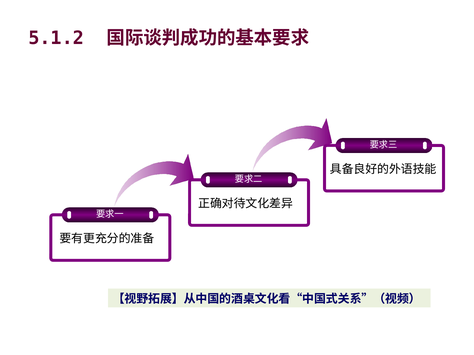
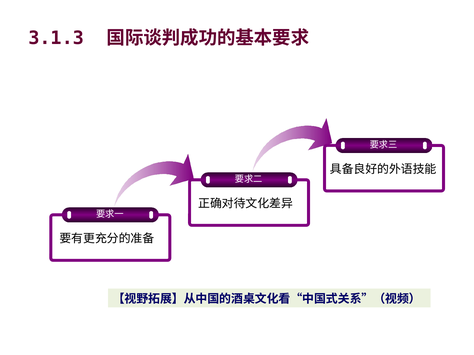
5.1.2: 5.1.2 -> 3.1.3 (56, 38)
